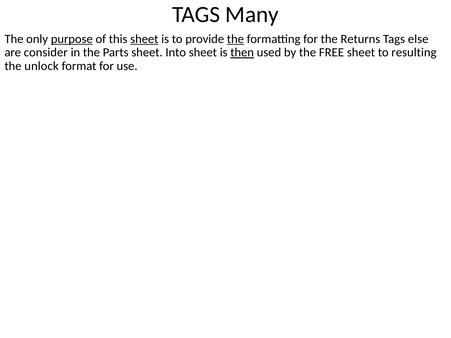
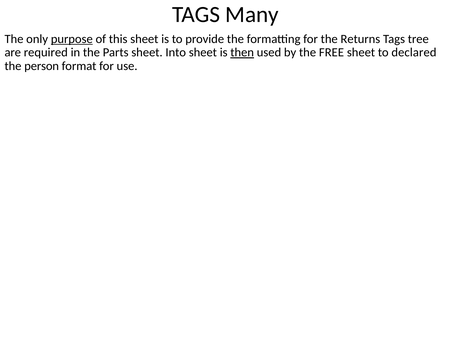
sheet underline: present -> none (144, 39)
the underline: present -> none (235, 39)
else: else -> tree (418, 39)
consider: consider -> required (46, 53)
resulting: resulting -> declared (414, 53)
unlock: unlock -> person (42, 66)
